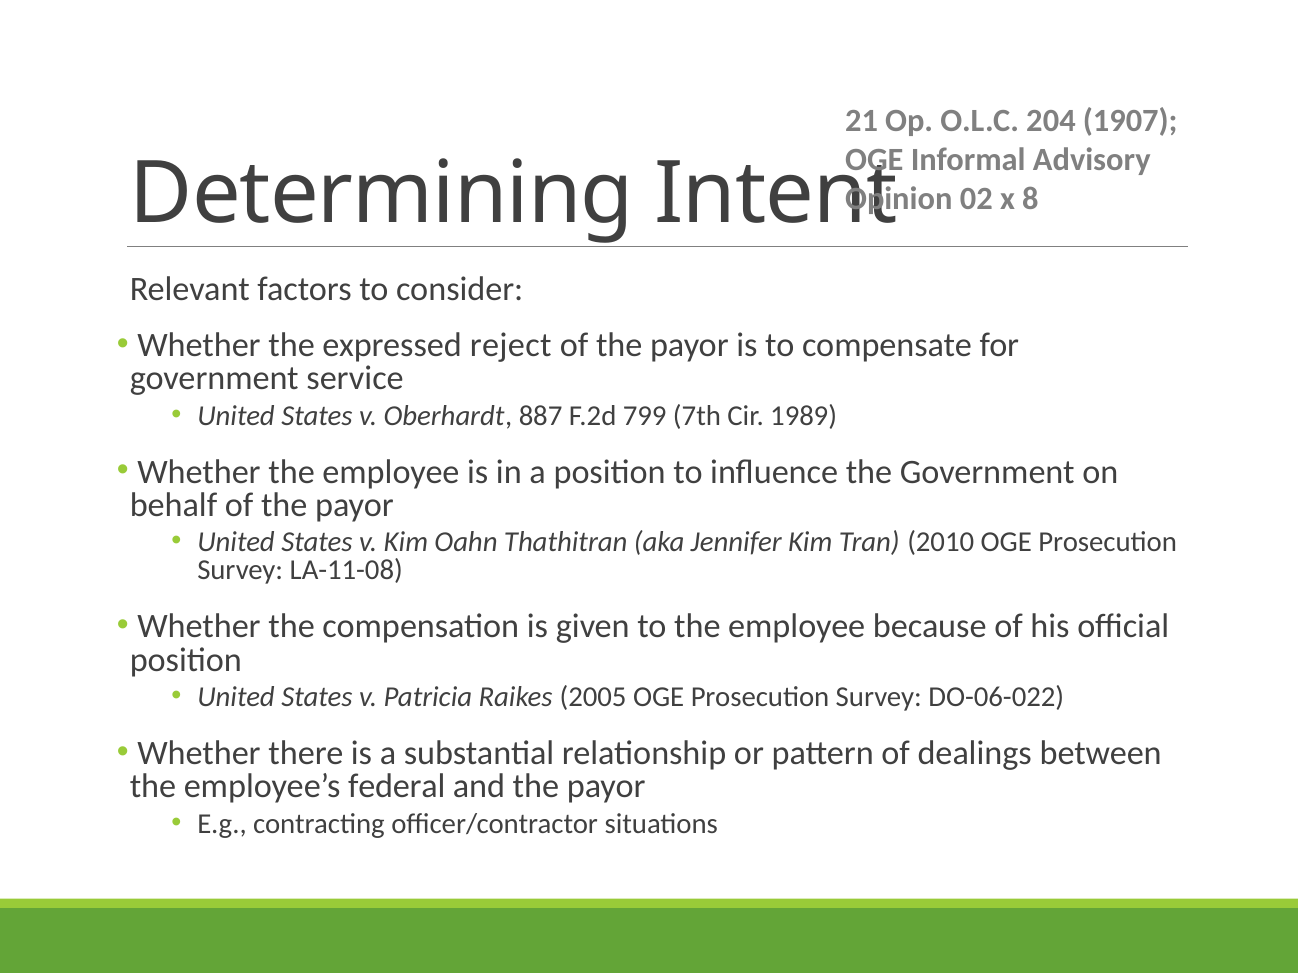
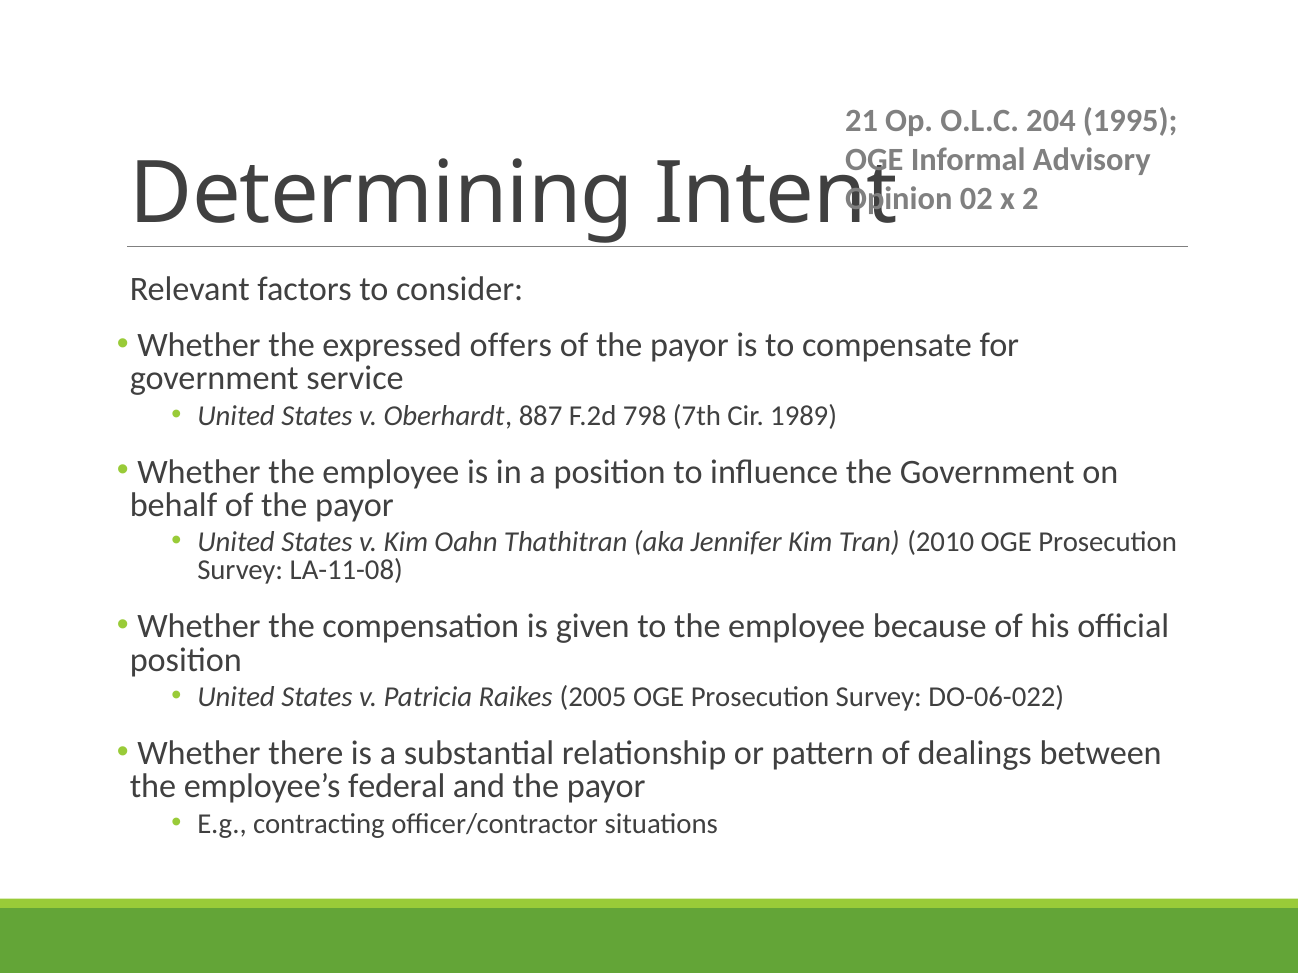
1907: 1907 -> 1995 (1130, 121)
8: 8 -> 2 (1030, 199)
reject: reject -> offers (511, 345)
799: 799 -> 798 (645, 416)
